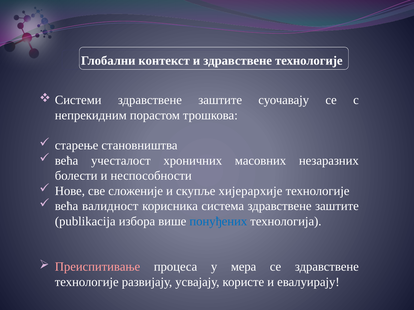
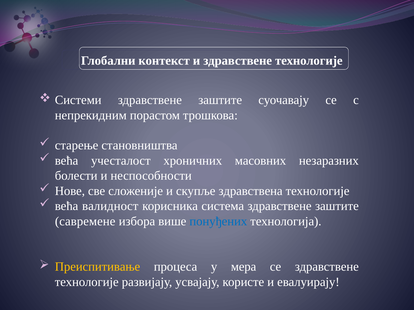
хијерархије: хијерархије -> здравствена (251, 191)
publikacija: publikacija -> савремене (85, 222)
Преиспитивање colour: pink -> yellow (98, 267)
